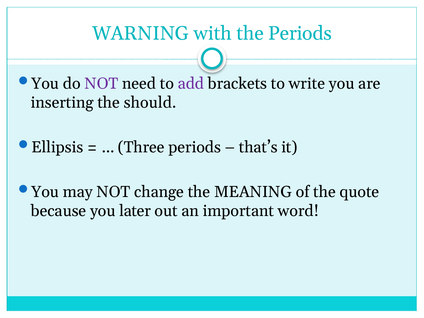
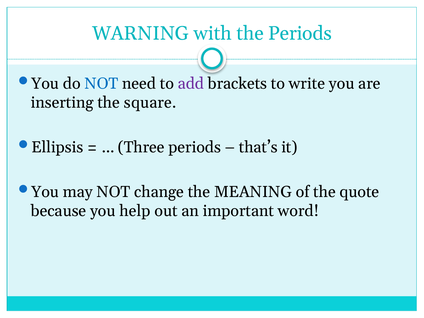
NOT colour: purple -> blue (101, 84)
should: should -> square (150, 103)
later: later -> help (135, 211)
